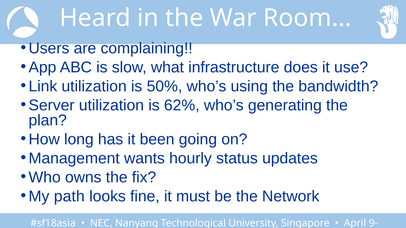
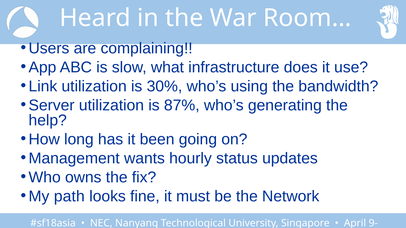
50%: 50% -> 30% (164, 86)
62%: 62% -> 87% (182, 105)
plan: plan -> help (48, 121)
